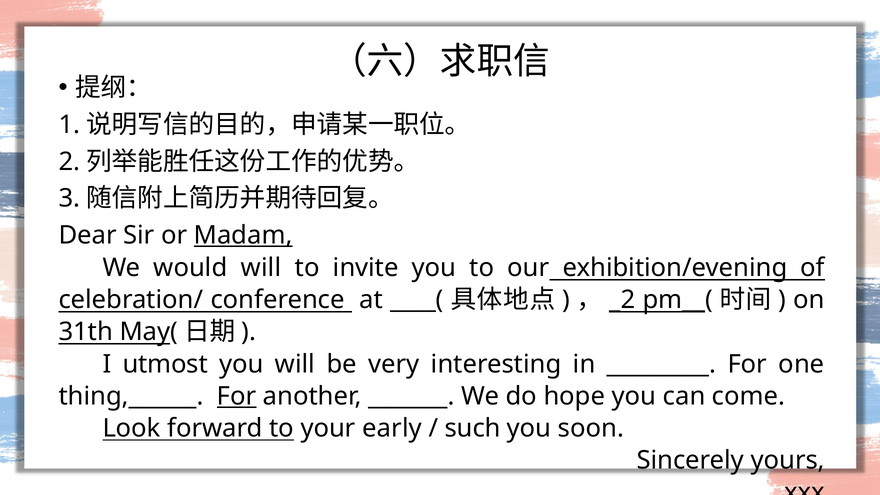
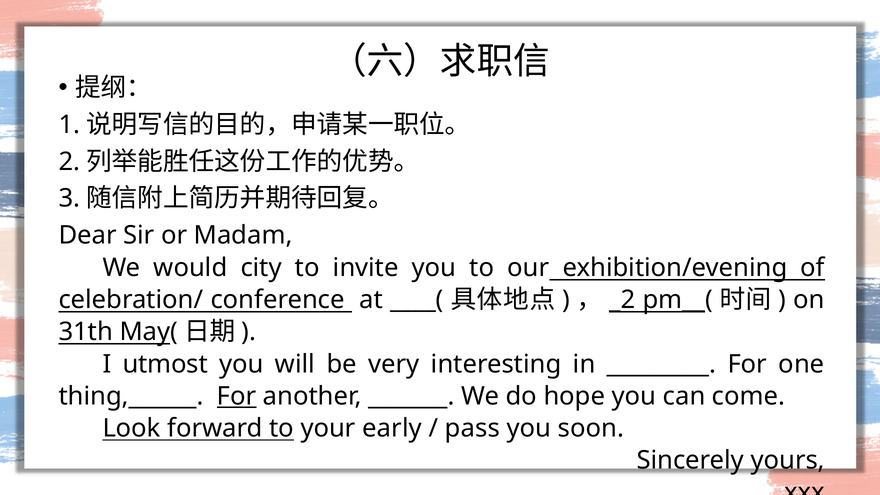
Madam underline: present -> none (243, 235)
would will: will -> city (261, 268)
such: such -> pass (473, 428)
